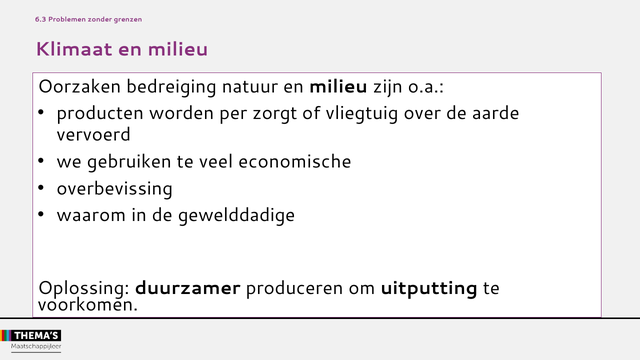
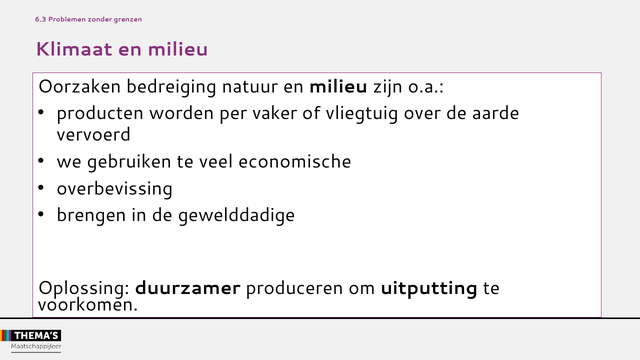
zorgt: zorgt -> vaker (275, 113)
waarom: waarom -> brengen (91, 215)
